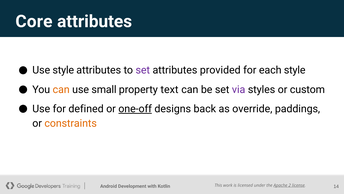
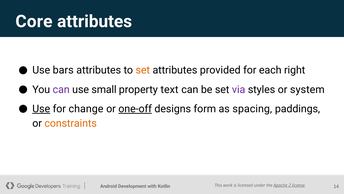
Use style: style -> bars (63, 70)
set colour: purple -> orange (143, 70)
each style: style -> right (295, 70)
can colour: orange -> purple (61, 89)
custom: custom -> system (307, 89)
Use underline: none -> present (41, 109)
defined: defined -> change (86, 109)
back: back -> form (205, 109)
override: override -> spacing (252, 109)
